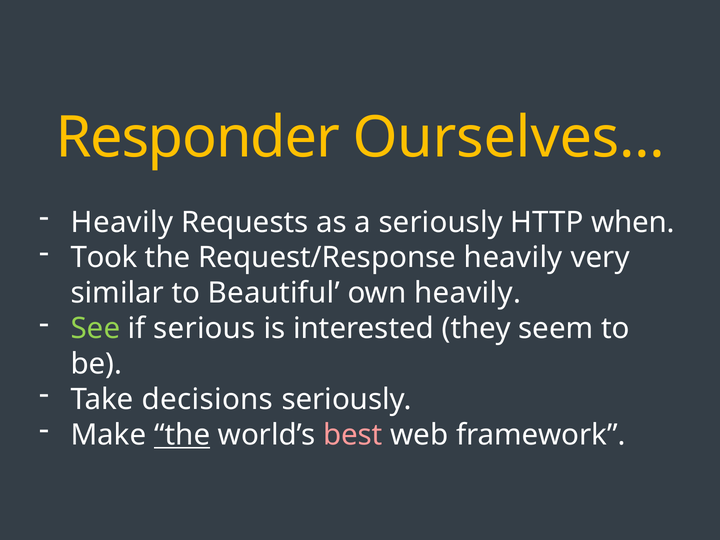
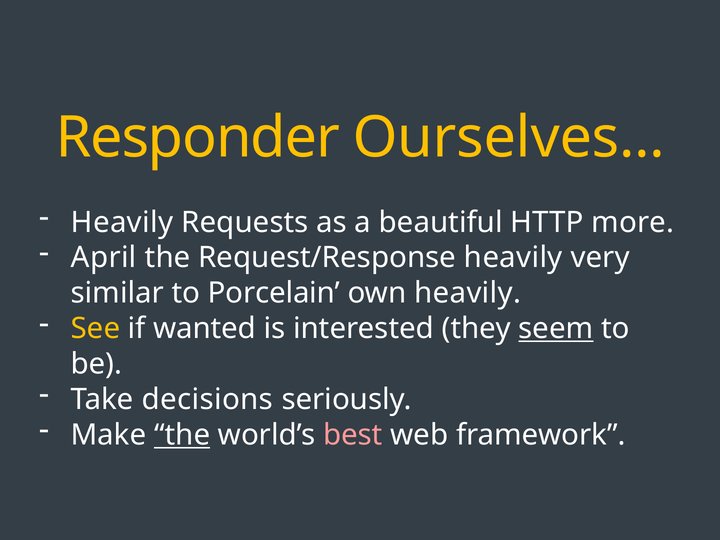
a seriously: seriously -> beautiful (441, 222)
when: when -> more (633, 222)
Took: Took -> April (104, 258)
Beautiful: Beautiful -> Porcelain (274, 293)
See colour: light green -> yellow (95, 329)
serious: serious -> wanted (205, 329)
seem underline: none -> present (556, 329)
